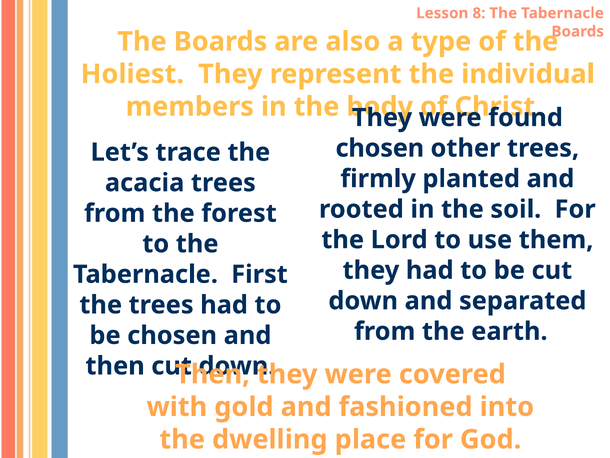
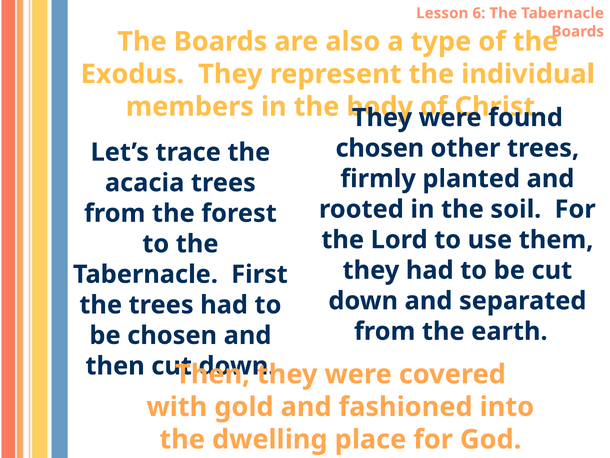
8: 8 -> 6 (479, 13)
Holiest: Holiest -> Exodus (132, 74)
